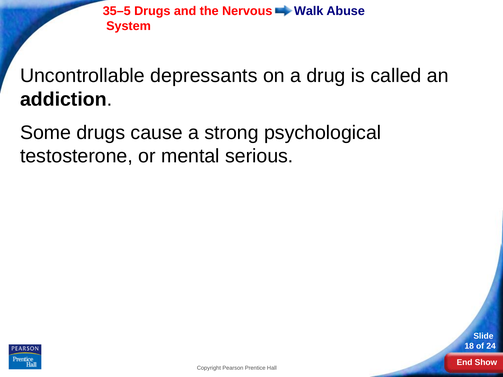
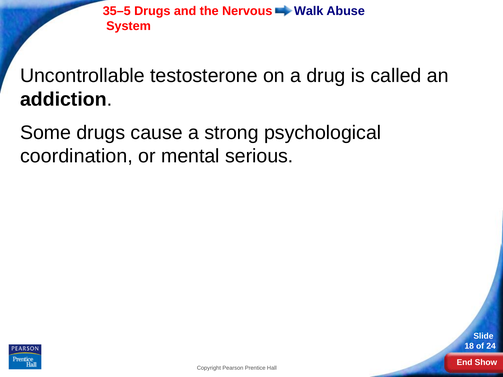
depressants: depressants -> testosterone (204, 76)
testosterone: testosterone -> coordination (76, 156)
